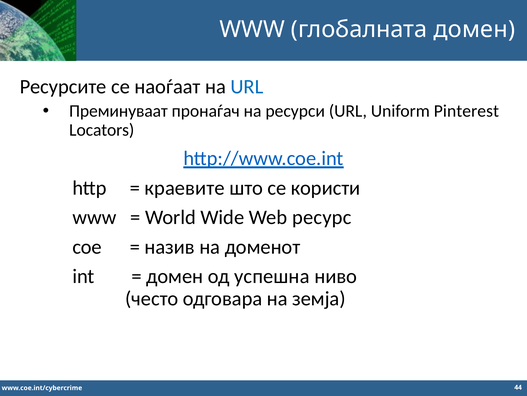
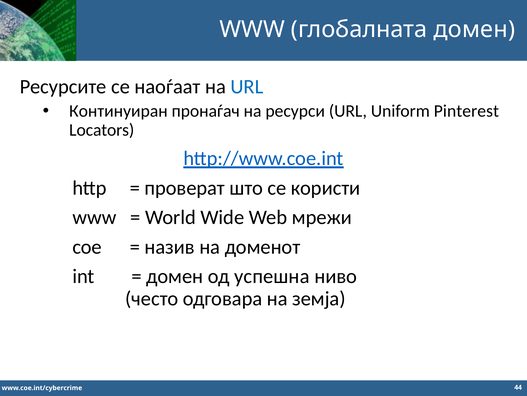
Преминуваат: Преминуваат -> Континуиран (118, 111)
краевите: краевите -> проверат (185, 188)
ресурс: ресурс -> мрежи (322, 217)
